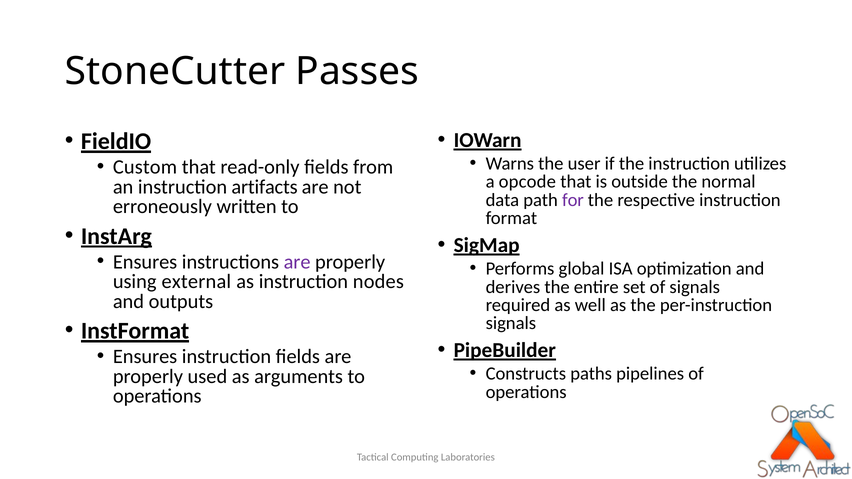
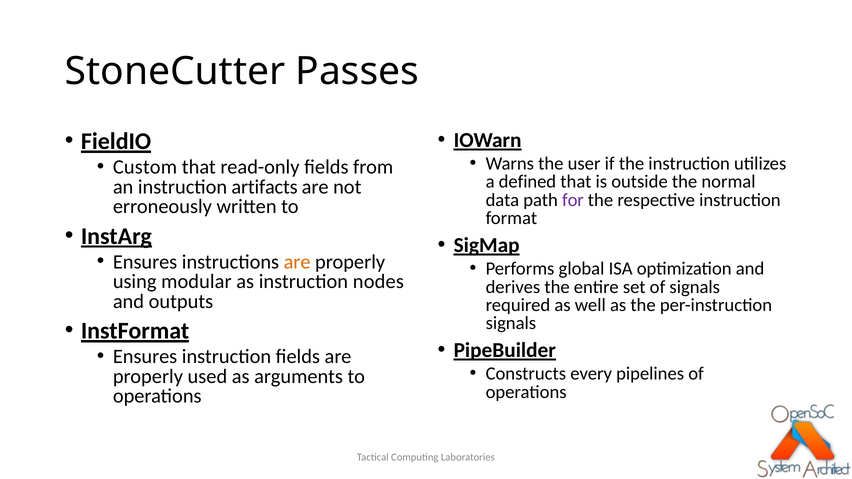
opcode: opcode -> defined (527, 182)
are colour: purple -> orange (297, 262)
external: external -> modular (196, 282)
paths: paths -> every (591, 374)
